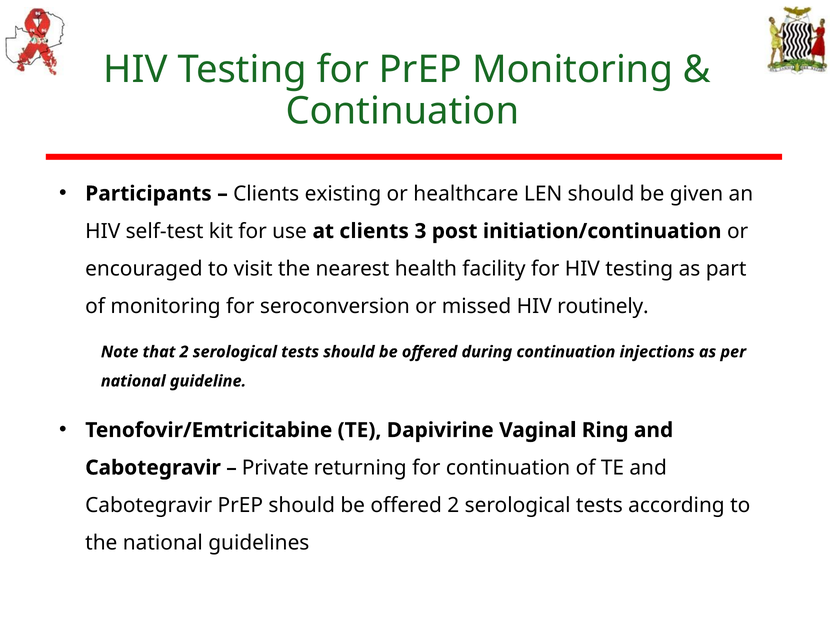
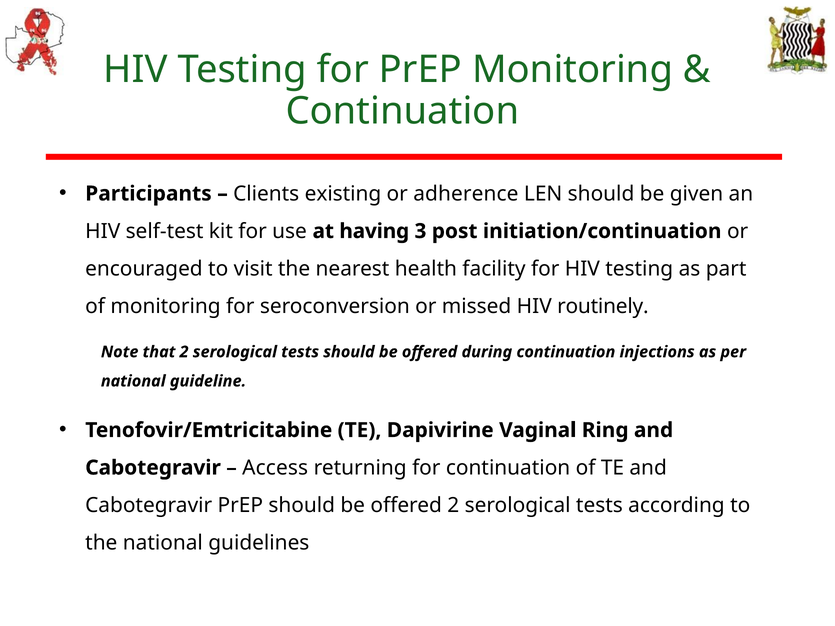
healthcare: healthcare -> adherence (466, 194)
at clients: clients -> having (374, 231)
Private: Private -> Access (275, 468)
